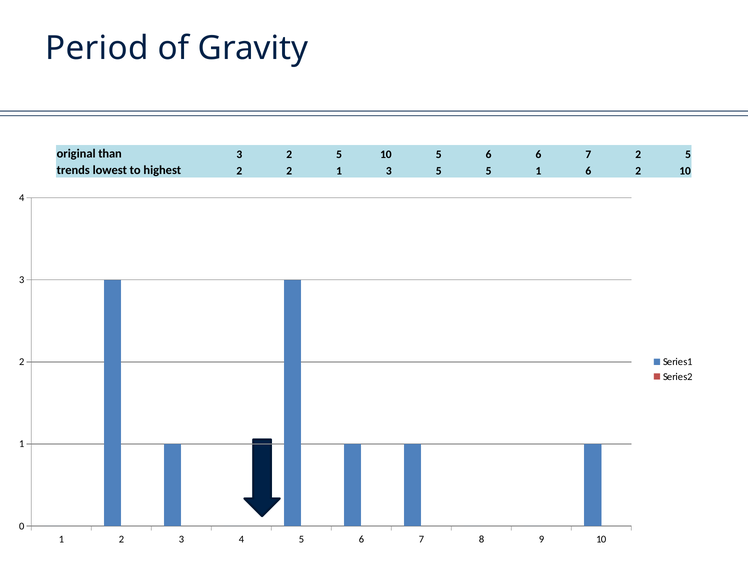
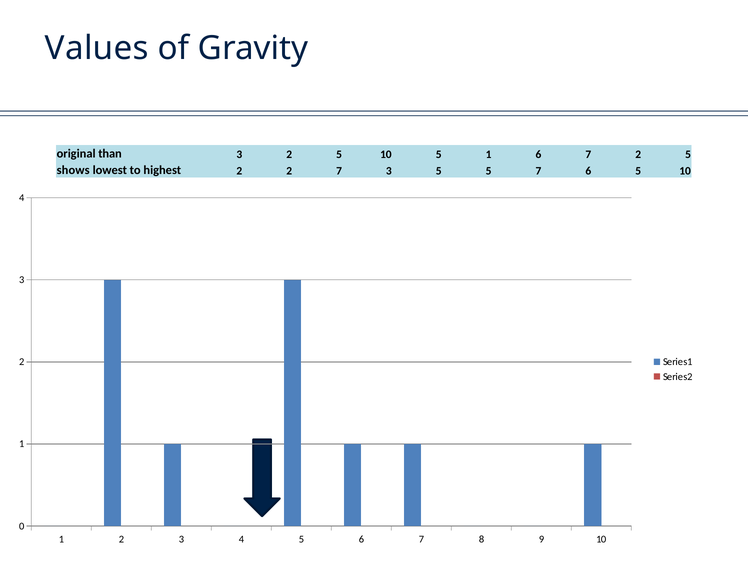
Period: Period -> Values (97, 48)
10 5 6: 6 -> 1 (489, 154)
trends: trends -> shows (73, 170)
2 1: 1 -> 7 (339, 171)
5 1: 1 -> 7 (538, 171)
6 2: 2 -> 5 (638, 171)
